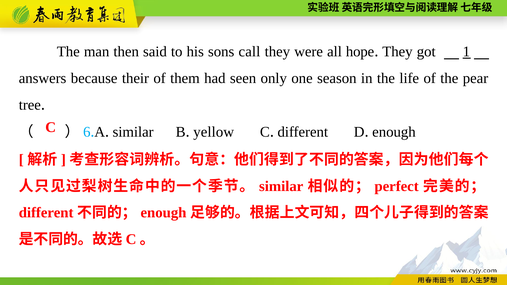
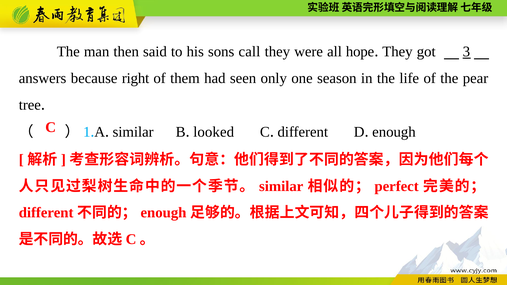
1: 1 -> 3 (466, 52)
their: their -> right (136, 78)
6: 6 -> 1 (87, 132)
yellow: yellow -> looked (214, 132)
